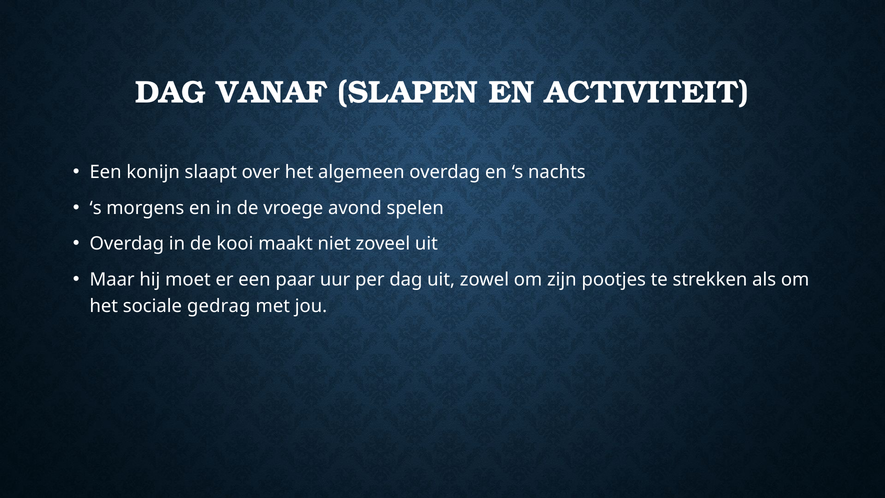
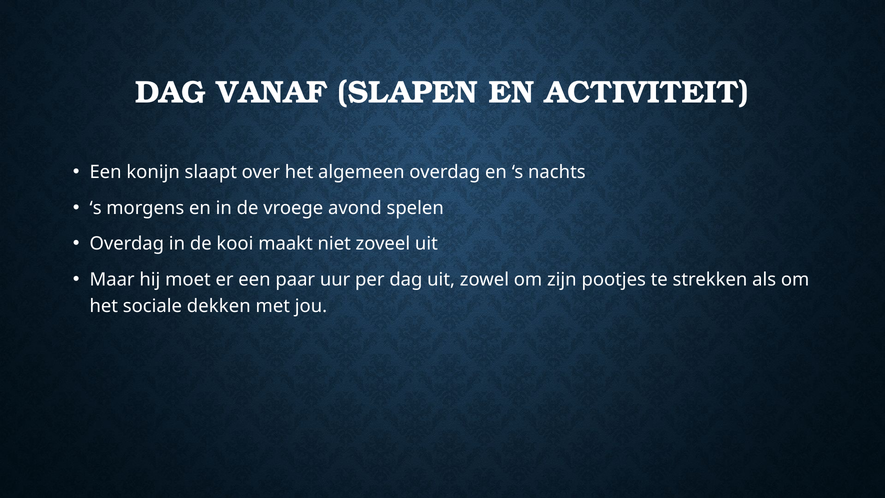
gedrag: gedrag -> dekken (219, 306)
